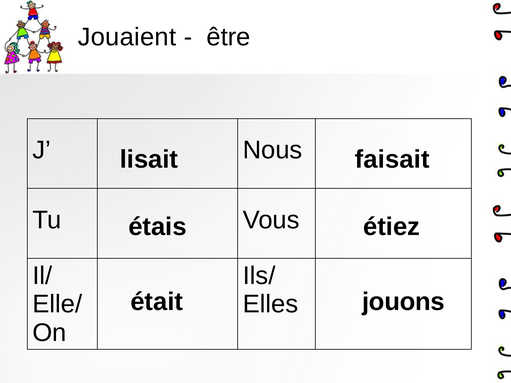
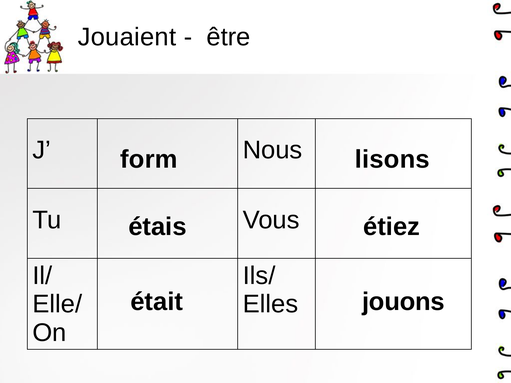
lisait: lisait -> form (149, 160)
faisait: faisait -> lisons (392, 160)
